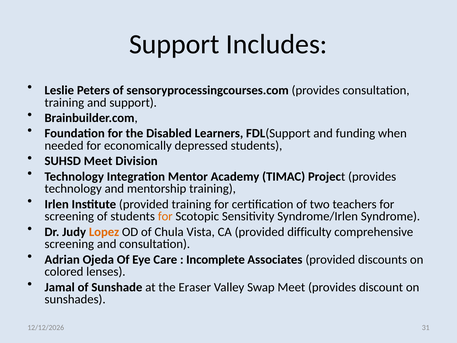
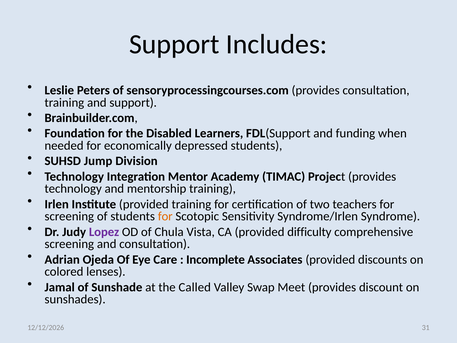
SUHSD Meet: Meet -> Jump (98, 161)
Lopez colour: orange -> purple (104, 232)
Eraser: Eraser -> Called (195, 287)
